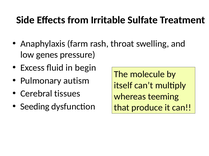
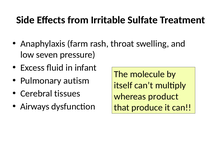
genes: genes -> seven (47, 55)
begin: begin -> infant (86, 68)
teeming: teeming -> product (163, 97)
Seeding: Seeding -> Airways (35, 107)
